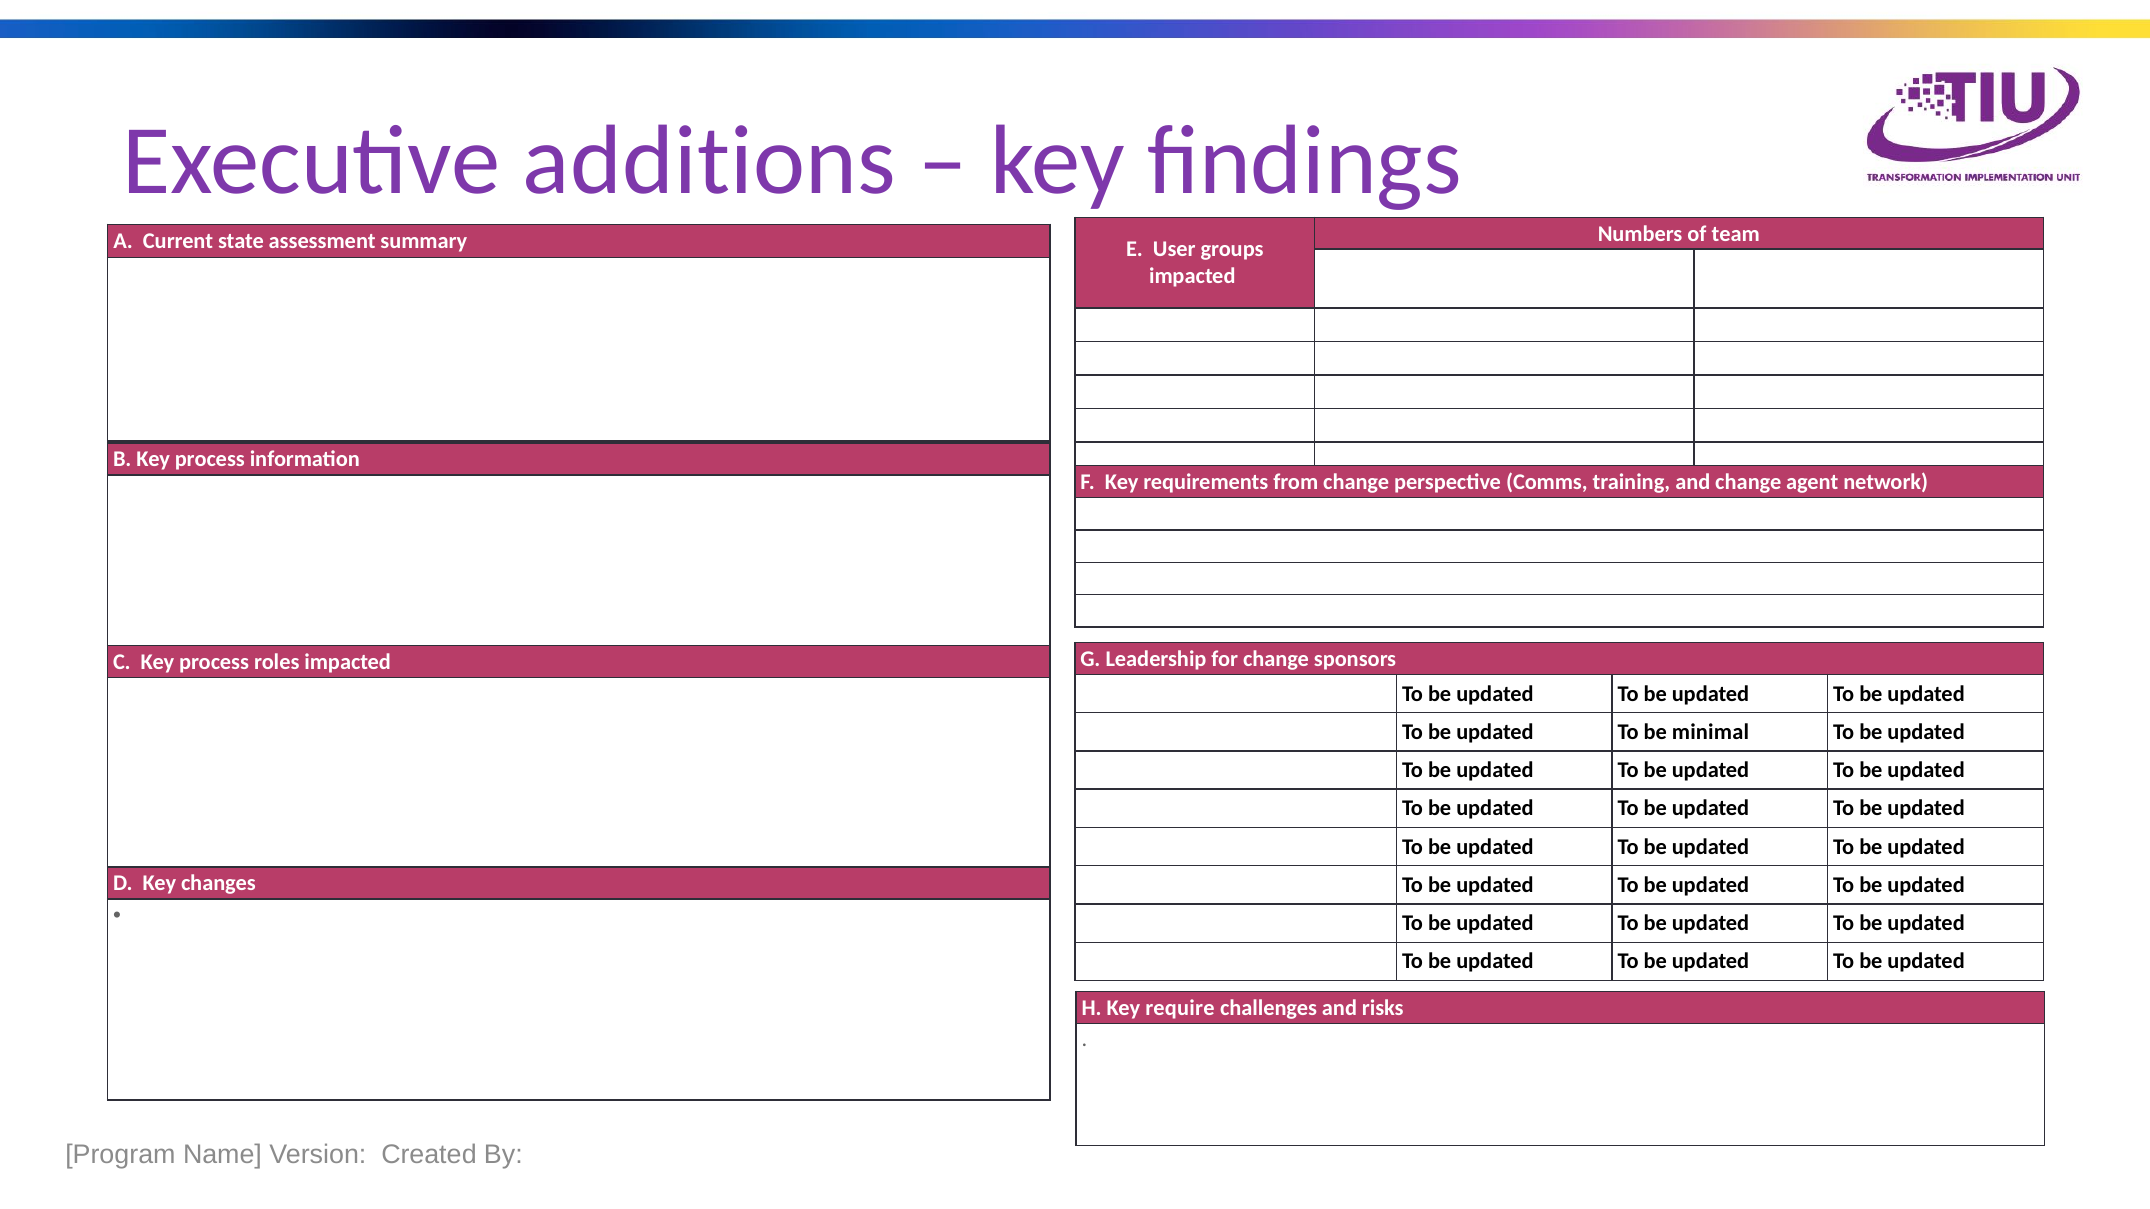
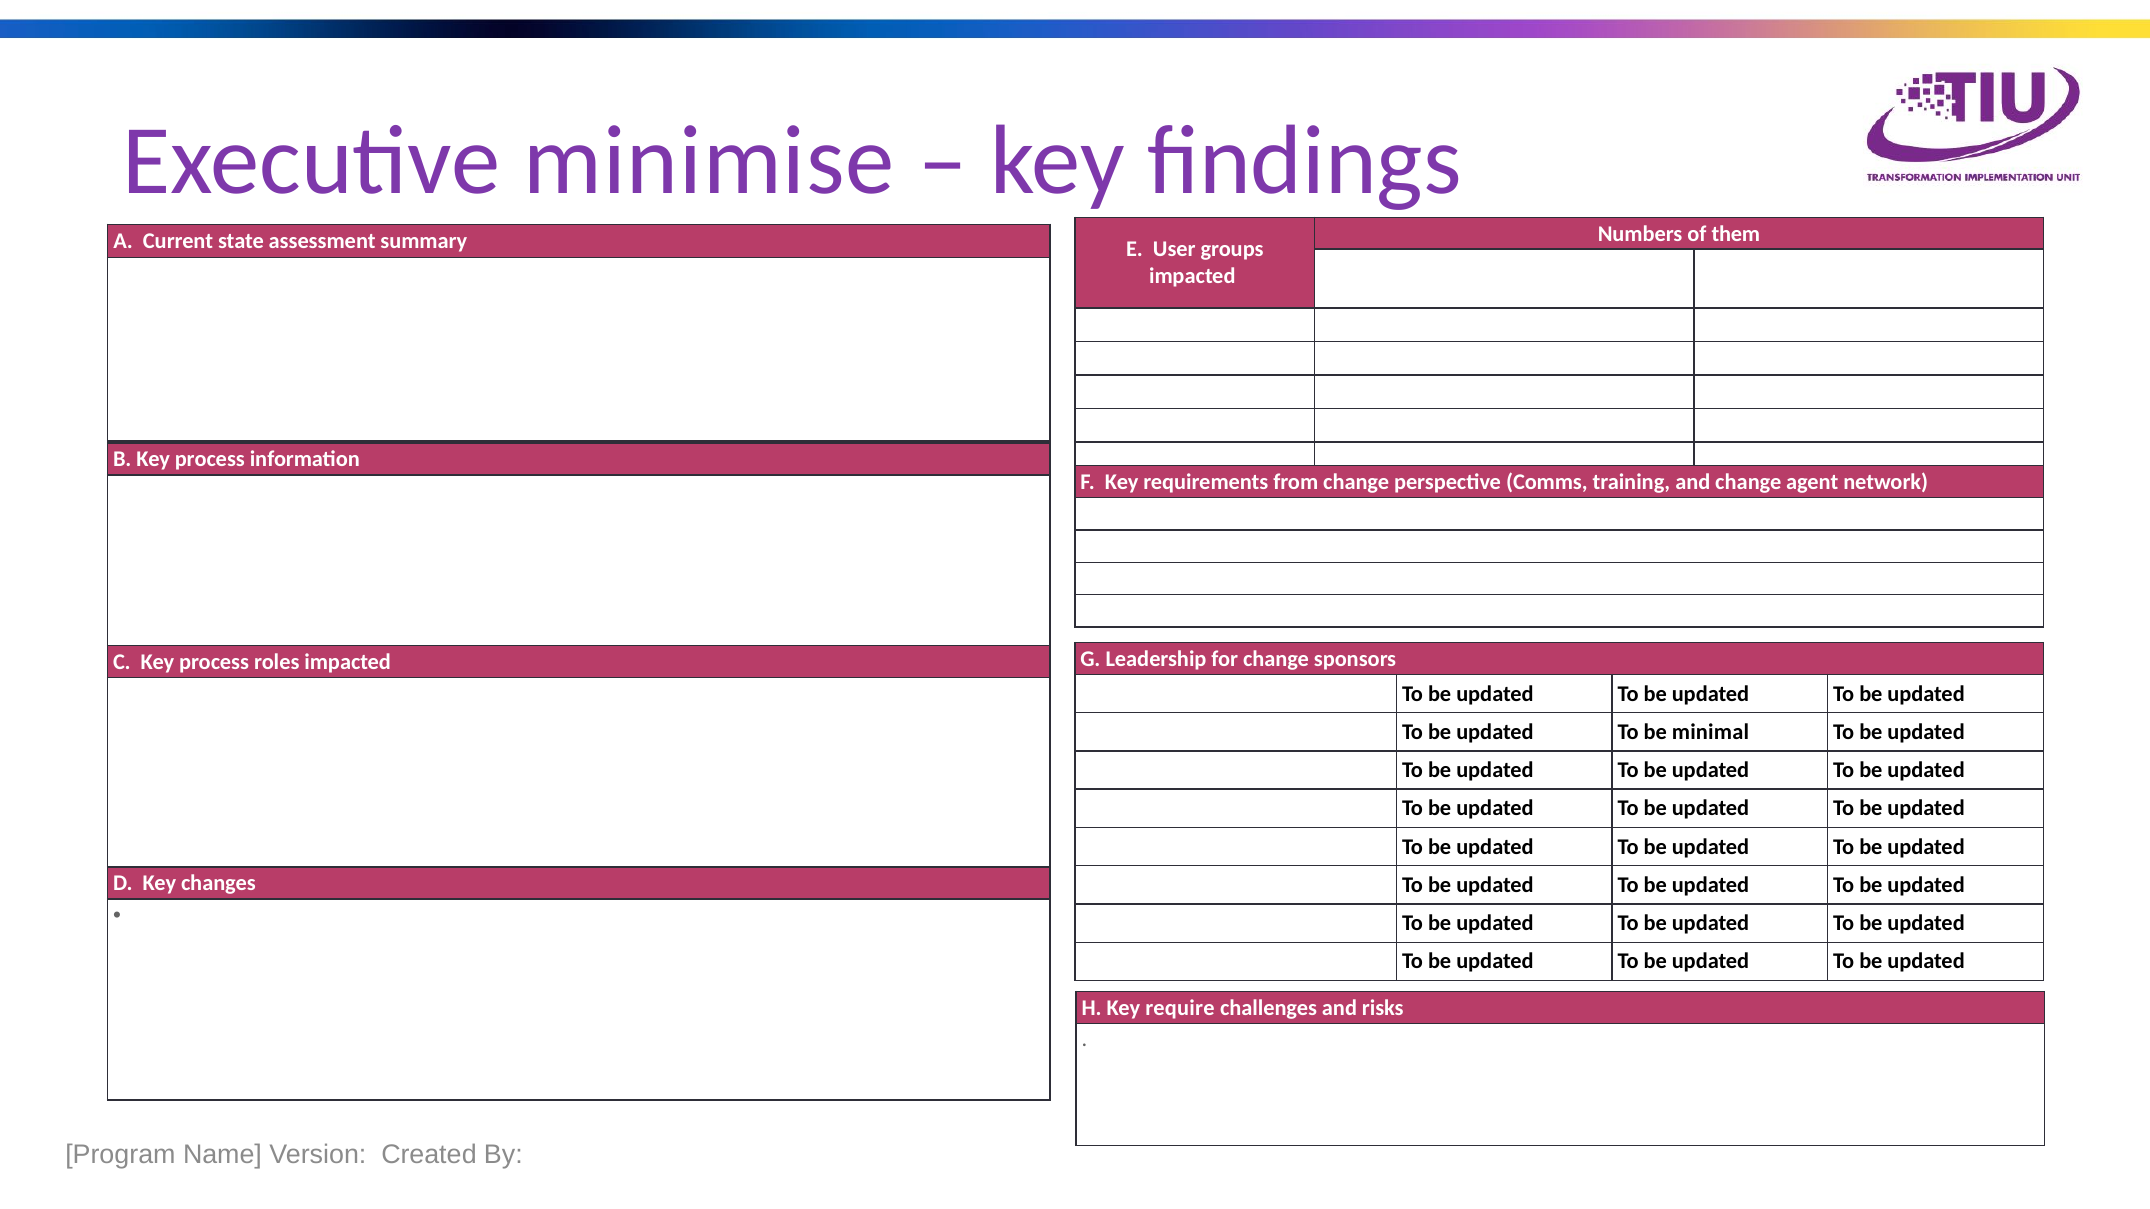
additions: additions -> minimise (709, 161)
team: team -> them (1736, 234)
